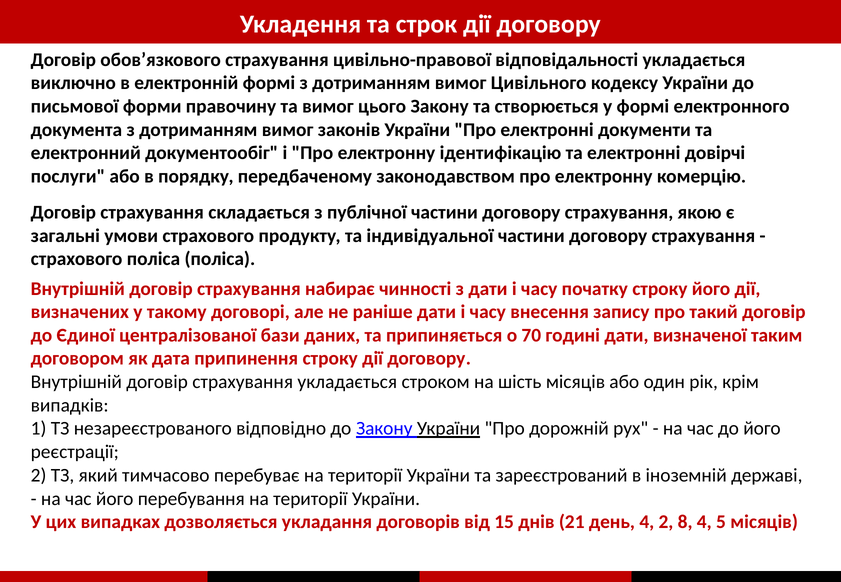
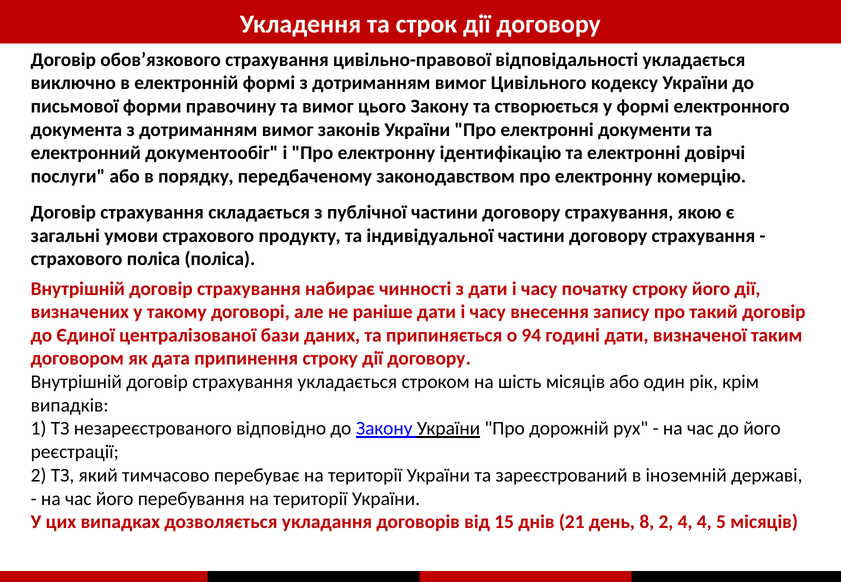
70: 70 -> 94 (531, 335)
день 4: 4 -> 8 (647, 522)
2 8: 8 -> 4 (685, 522)
